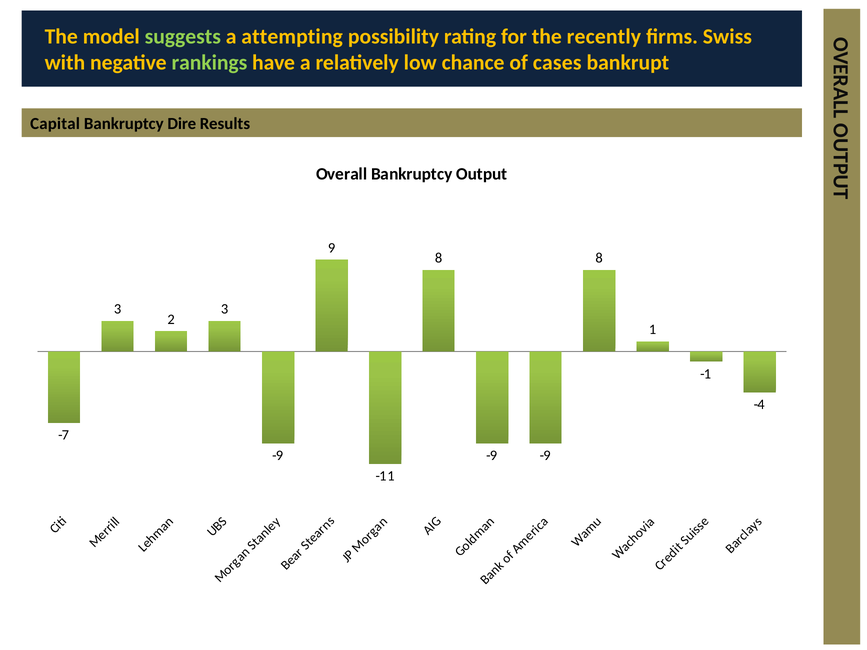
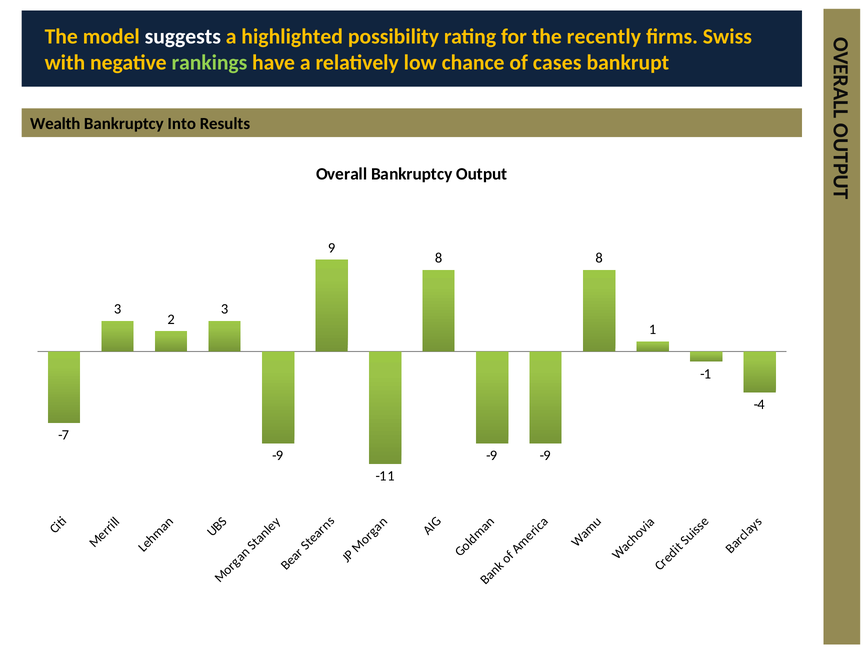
suggests colour: light green -> white (183, 37)
attempting: attempting -> highlighted (292, 37)
Capital: Capital -> Wealth (55, 124)
Dire: Dire -> Into (182, 124)
